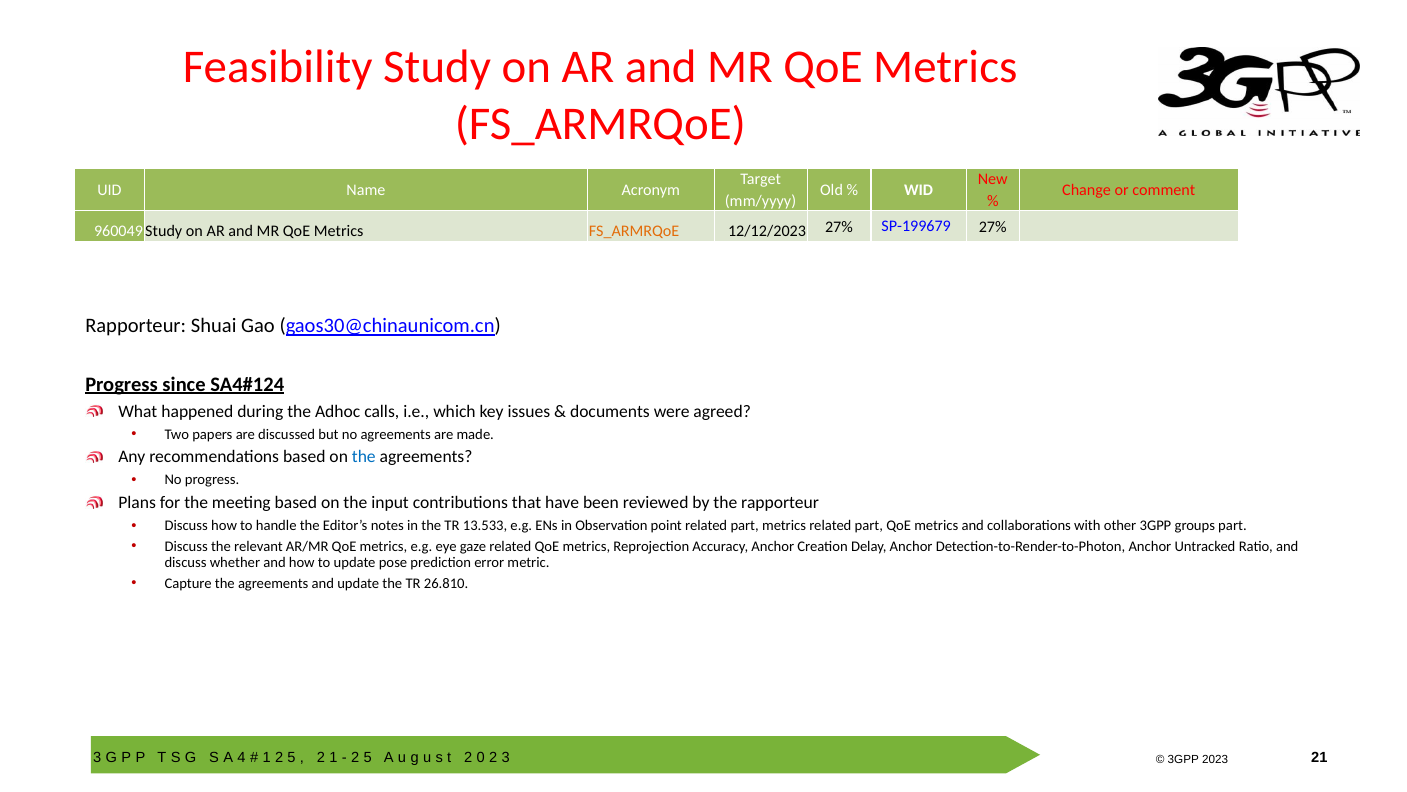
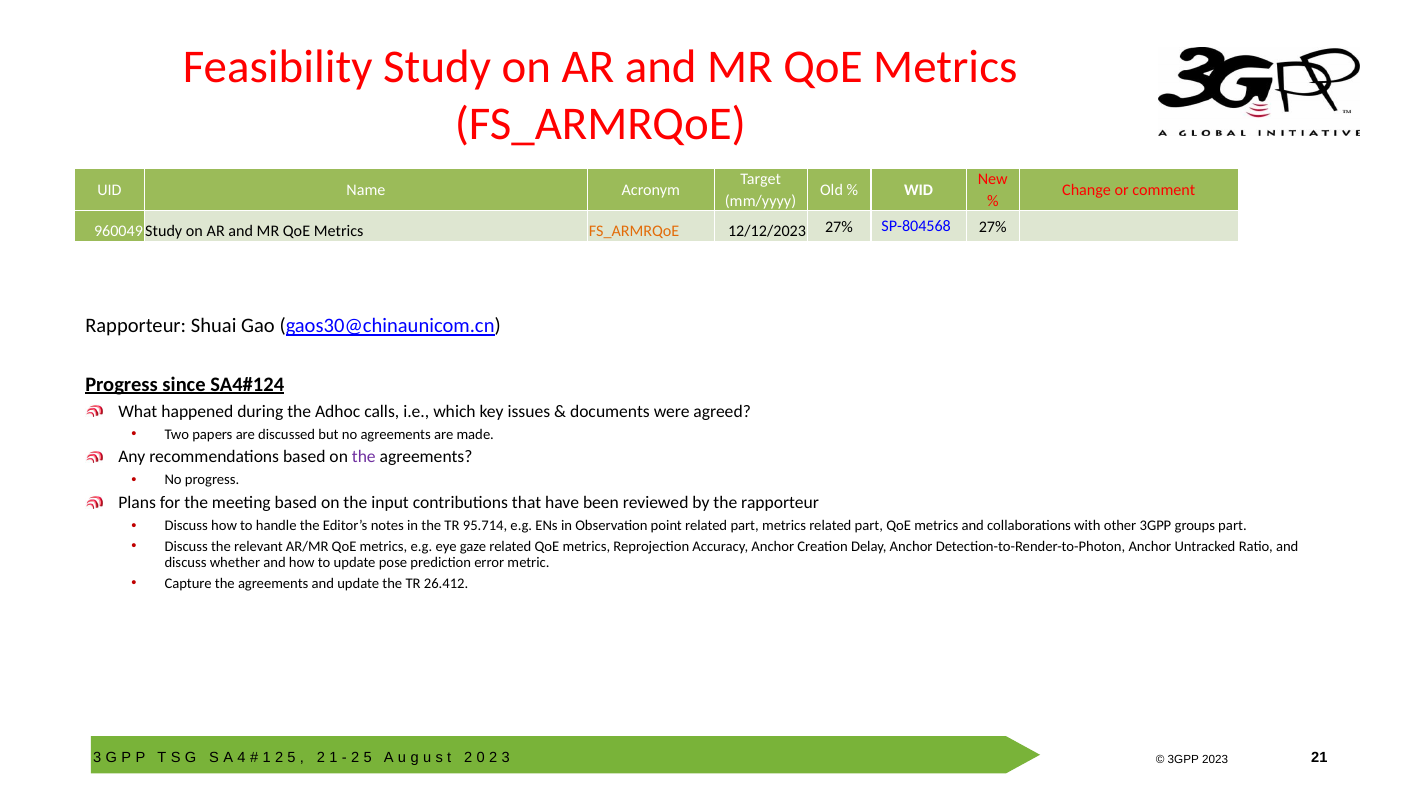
SP-199679: SP-199679 -> SP-804568 (916, 226)
the colour: blue -> purple (364, 457)
13.533: 13.533 -> 95.714 (485, 525)
26.810: 26.810 -> 26.412 (446, 583)
